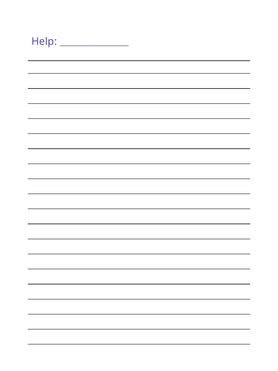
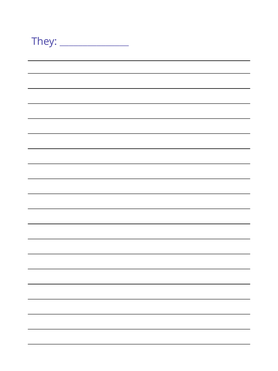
Help: Help -> They (44, 41)
